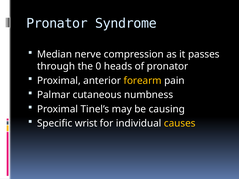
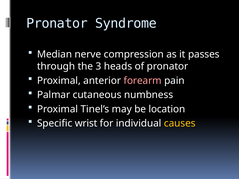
0: 0 -> 3 (98, 66)
forearm colour: yellow -> pink (143, 81)
causing: causing -> location (167, 109)
